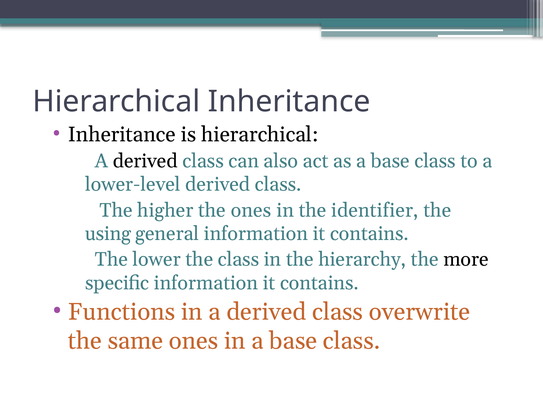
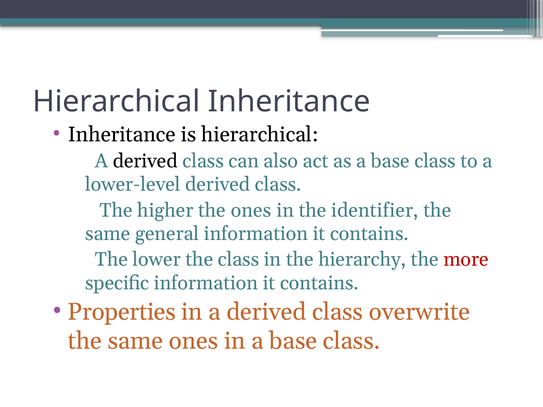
using: using -> same (108, 234)
more colour: black -> red (466, 260)
Functions: Functions -> Properties (122, 312)
